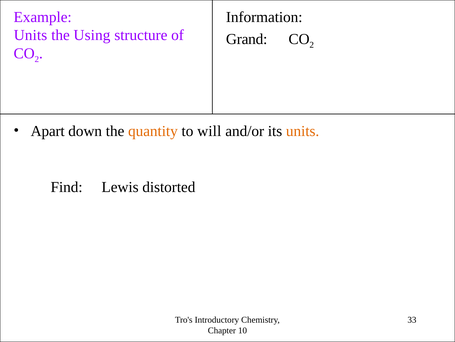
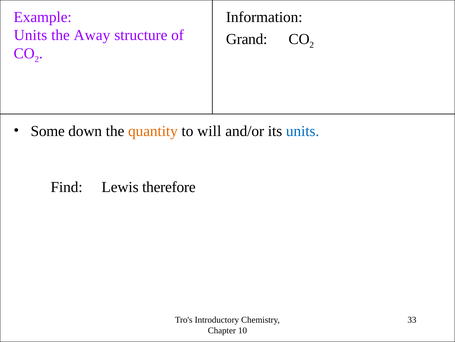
Using: Using -> Away (92, 35)
Apart: Apart -> Some (48, 131)
units colour: orange -> blue (303, 131)
distorted: distorted -> therefore (169, 187)
